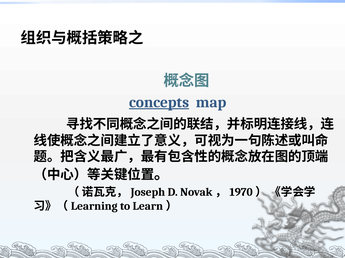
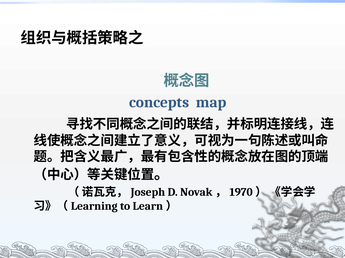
concepts underline: present -> none (159, 103)
